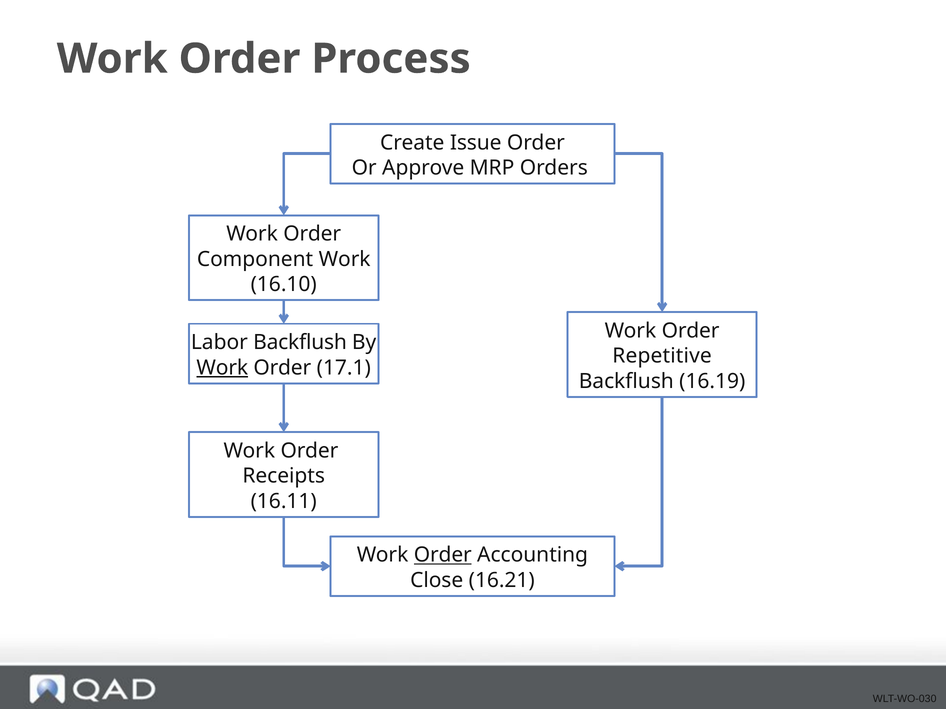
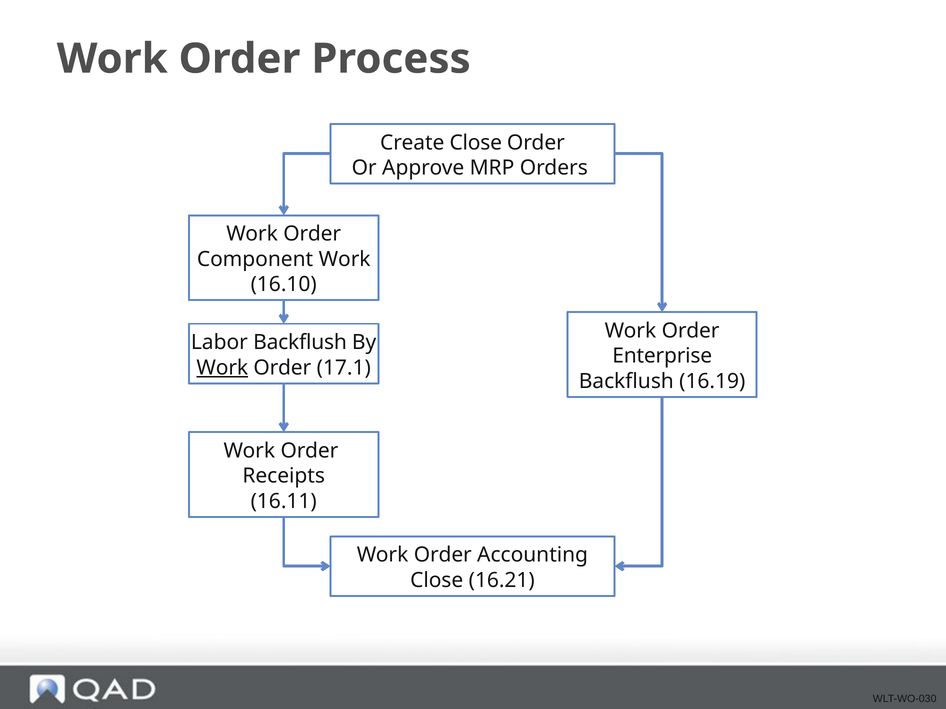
Create Issue: Issue -> Close (476, 143)
Repetitive: Repetitive -> Enterprise (662, 356)
Order underline: present -> none (443, 555)
